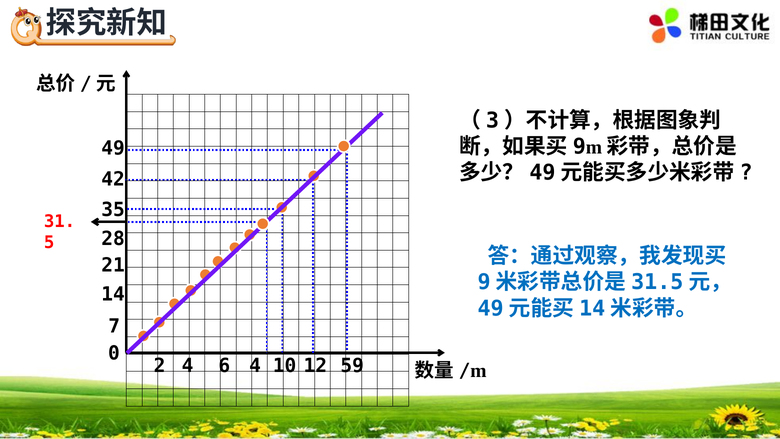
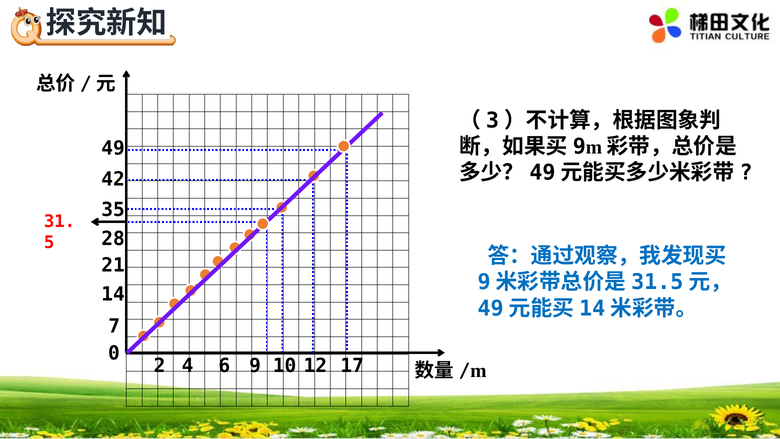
6 4: 4 -> 9 (255, 365)
59: 59 -> 17 (352, 365)
